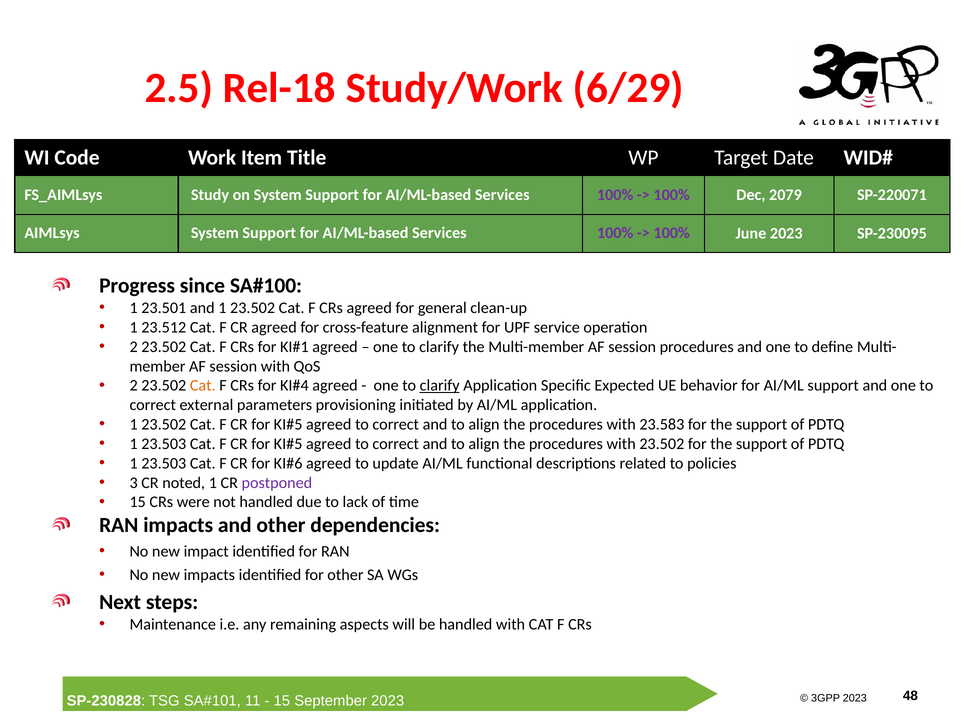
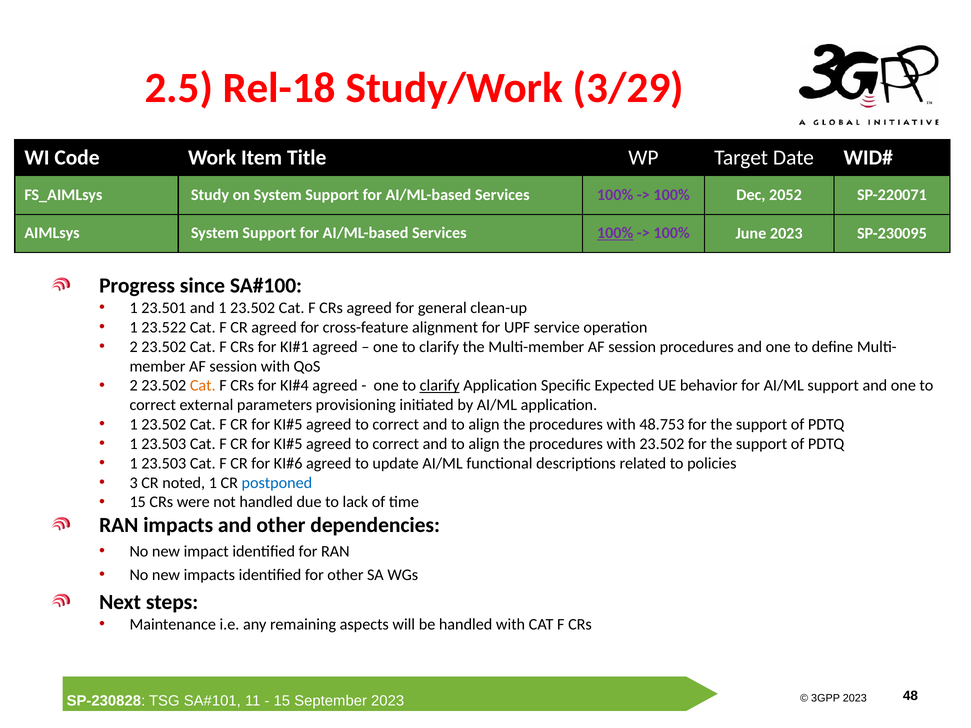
6/29: 6/29 -> 3/29 (628, 88)
2079: 2079 -> 2052 (785, 195)
100% underline: none -> present (615, 233)
23.512: 23.512 -> 23.522 (164, 328)
23.583: 23.583 -> 48.753 (662, 425)
postponed colour: purple -> blue (277, 483)
